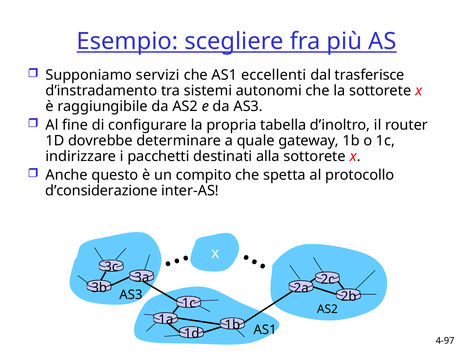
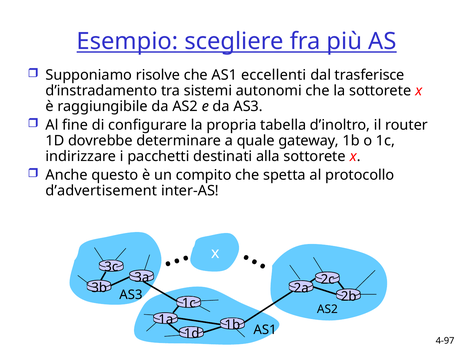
servizi: servizi -> risolve (158, 75)
d’considerazione: d’considerazione -> d’advertisement (101, 191)
